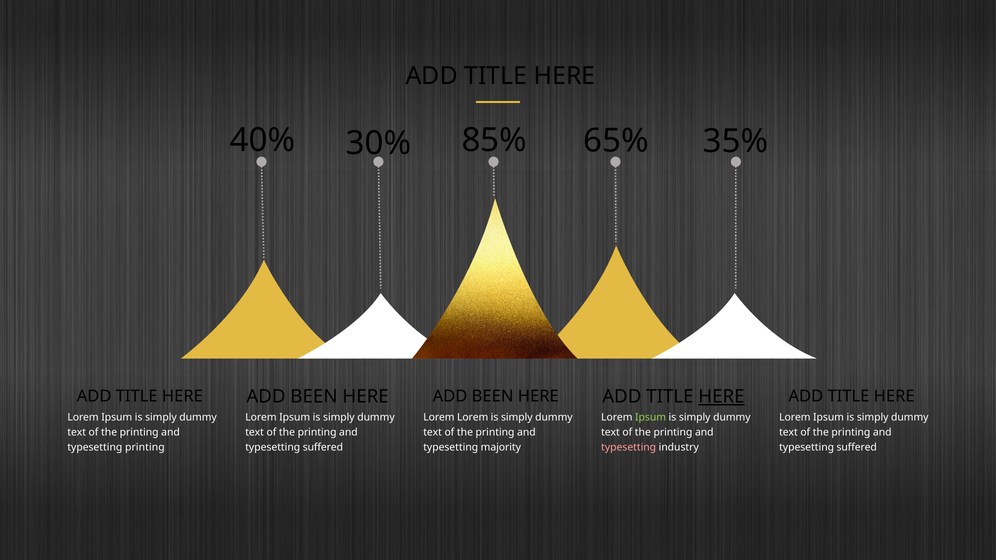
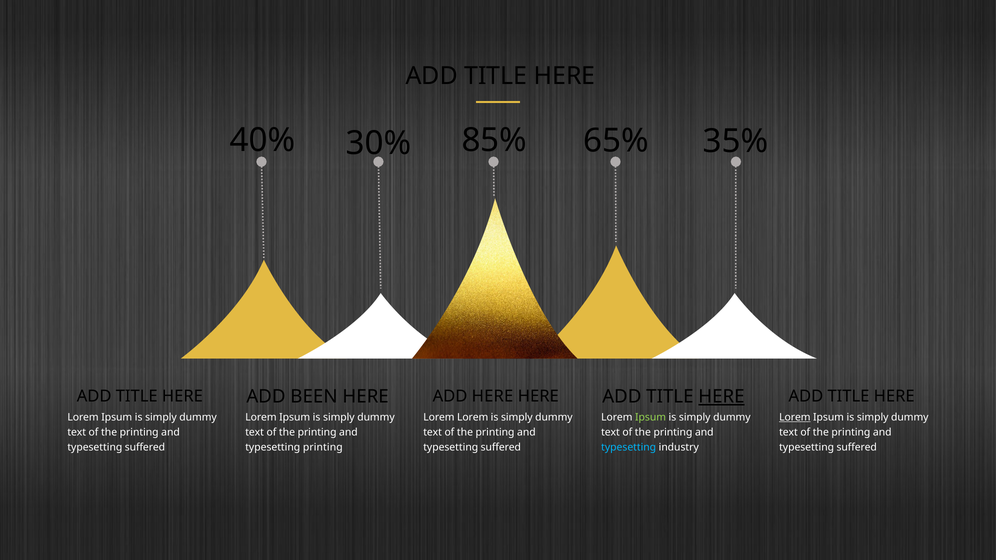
BEEN: BEEN -> HERE (493, 397)
Lorem underline: none -> present (795, 418)
printing: printing -> suffered (145, 448)
suffered: suffered -> printing (323, 448)
majority: majority -> suffered (501, 448)
typesetting colour: pink -> light blue (629, 448)
